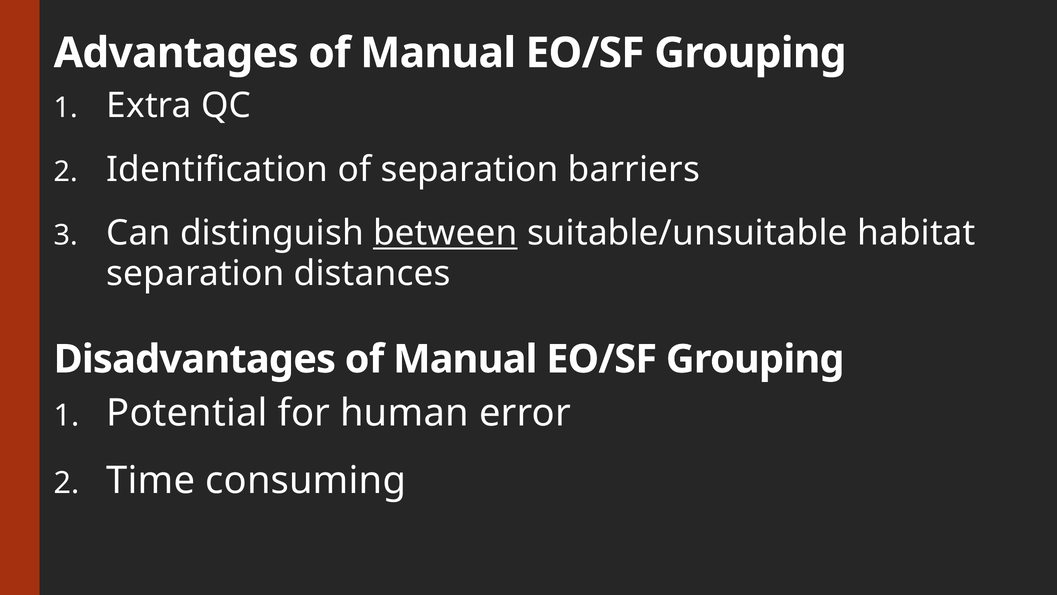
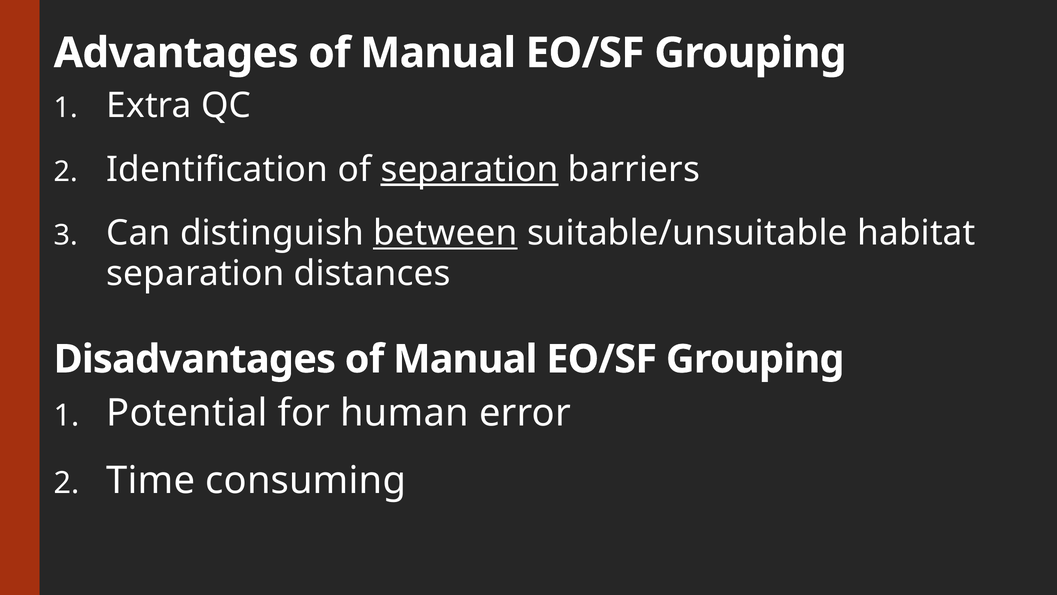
separation underline: none -> present (470, 169)
